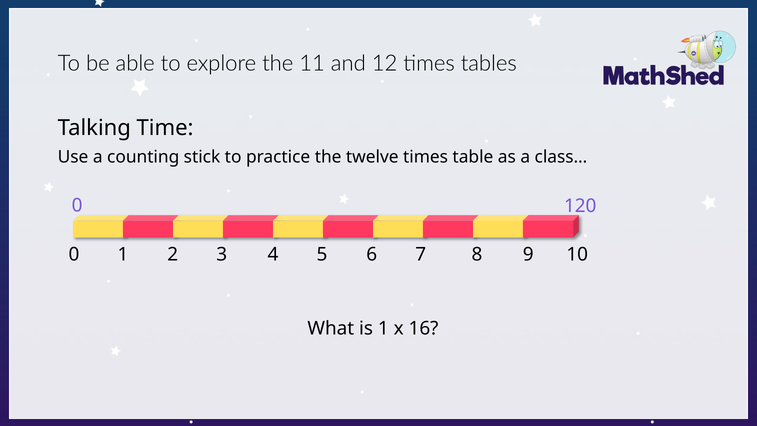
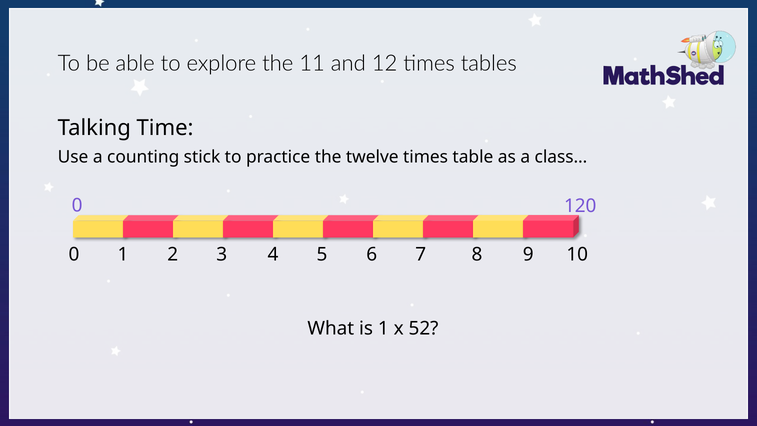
16: 16 -> 52 (424, 328)
